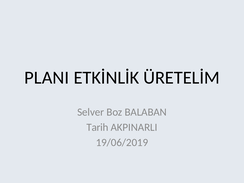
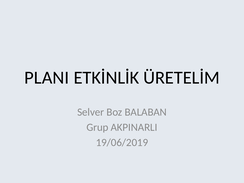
Tarih: Tarih -> Grup (97, 127)
